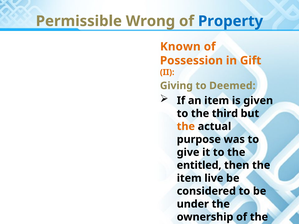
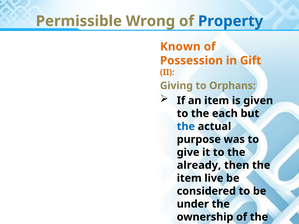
Deemed: Deemed -> Orphans (232, 86)
third: third -> each (225, 114)
the colour: orange -> blue (186, 127)
entitled: entitled -> already (199, 165)
